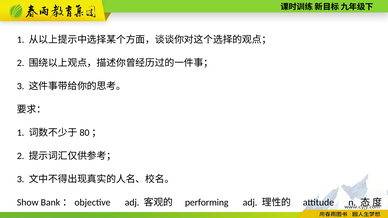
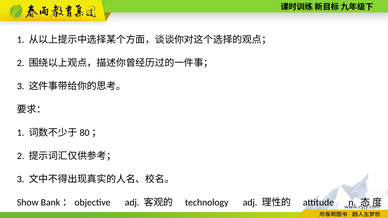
performing: performing -> technology (207, 203)
